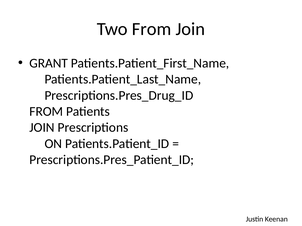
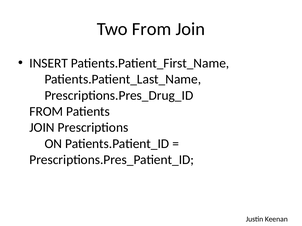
GRANT: GRANT -> INSERT (49, 63)
